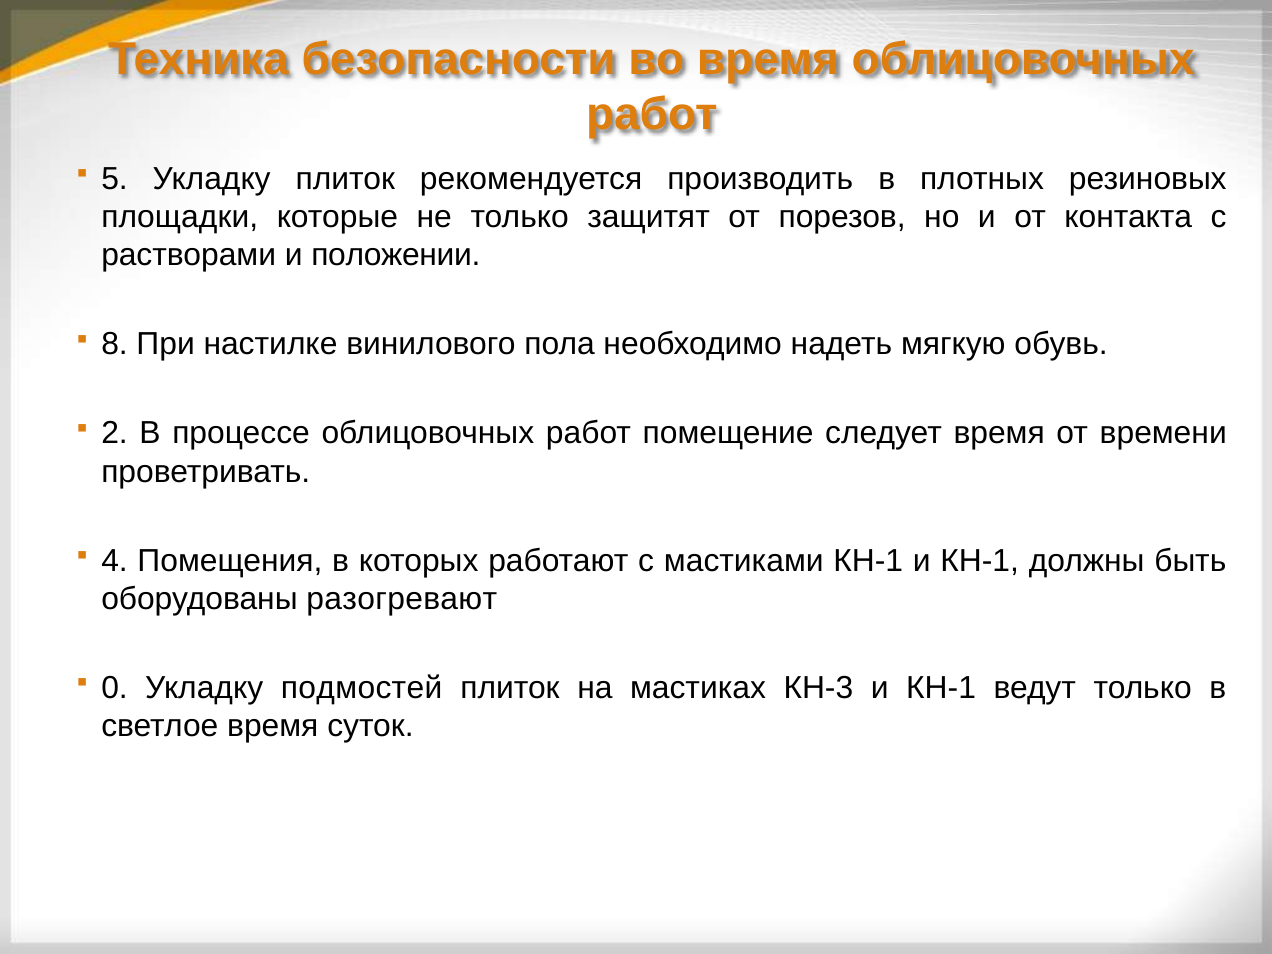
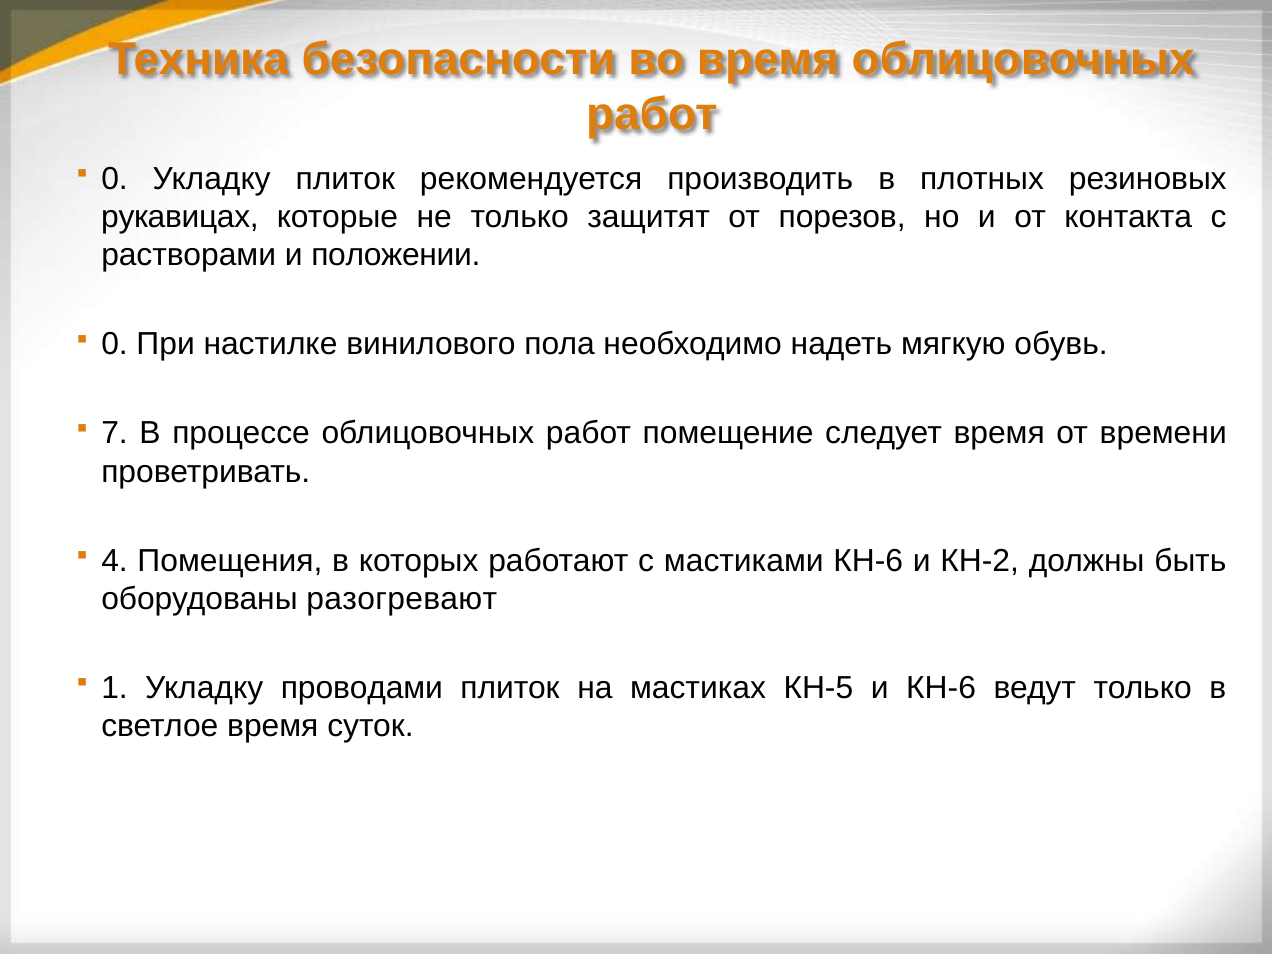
5: 5 -> 0 (114, 179)
площадки: площадки -> рукавицах (180, 217)
8: 8 -> 0 (114, 344)
2: 2 -> 7 (114, 434)
мастиками КН-1: КН-1 -> КН-6 (868, 561)
КН-1: КН-1 -> КН-2 (980, 561)
0: 0 -> 1 (114, 688)
подмостей: подмостей -> проводами (362, 688)
КН-3: КН-3 -> КН-5 (818, 688)
КН-1: КН-1 -> КН-6 (941, 688)
